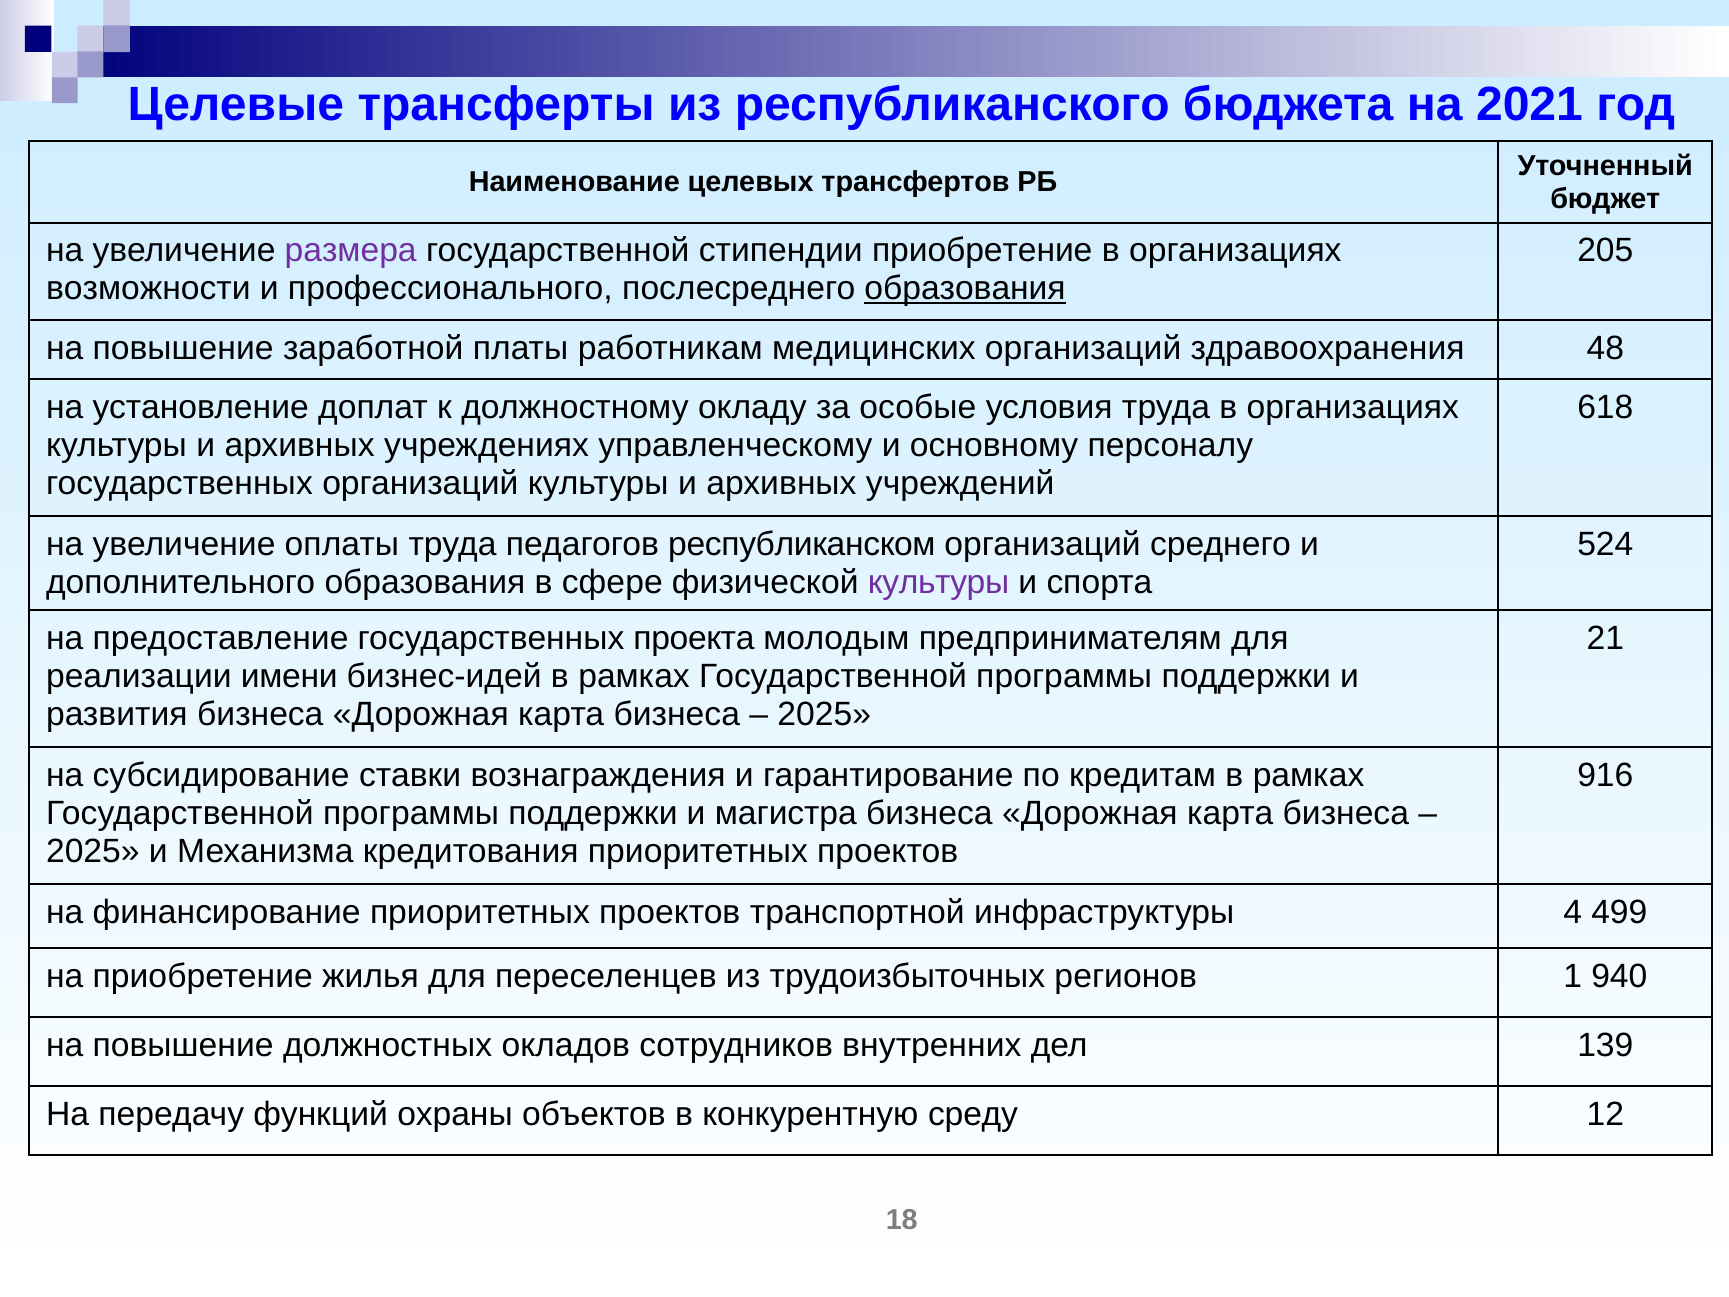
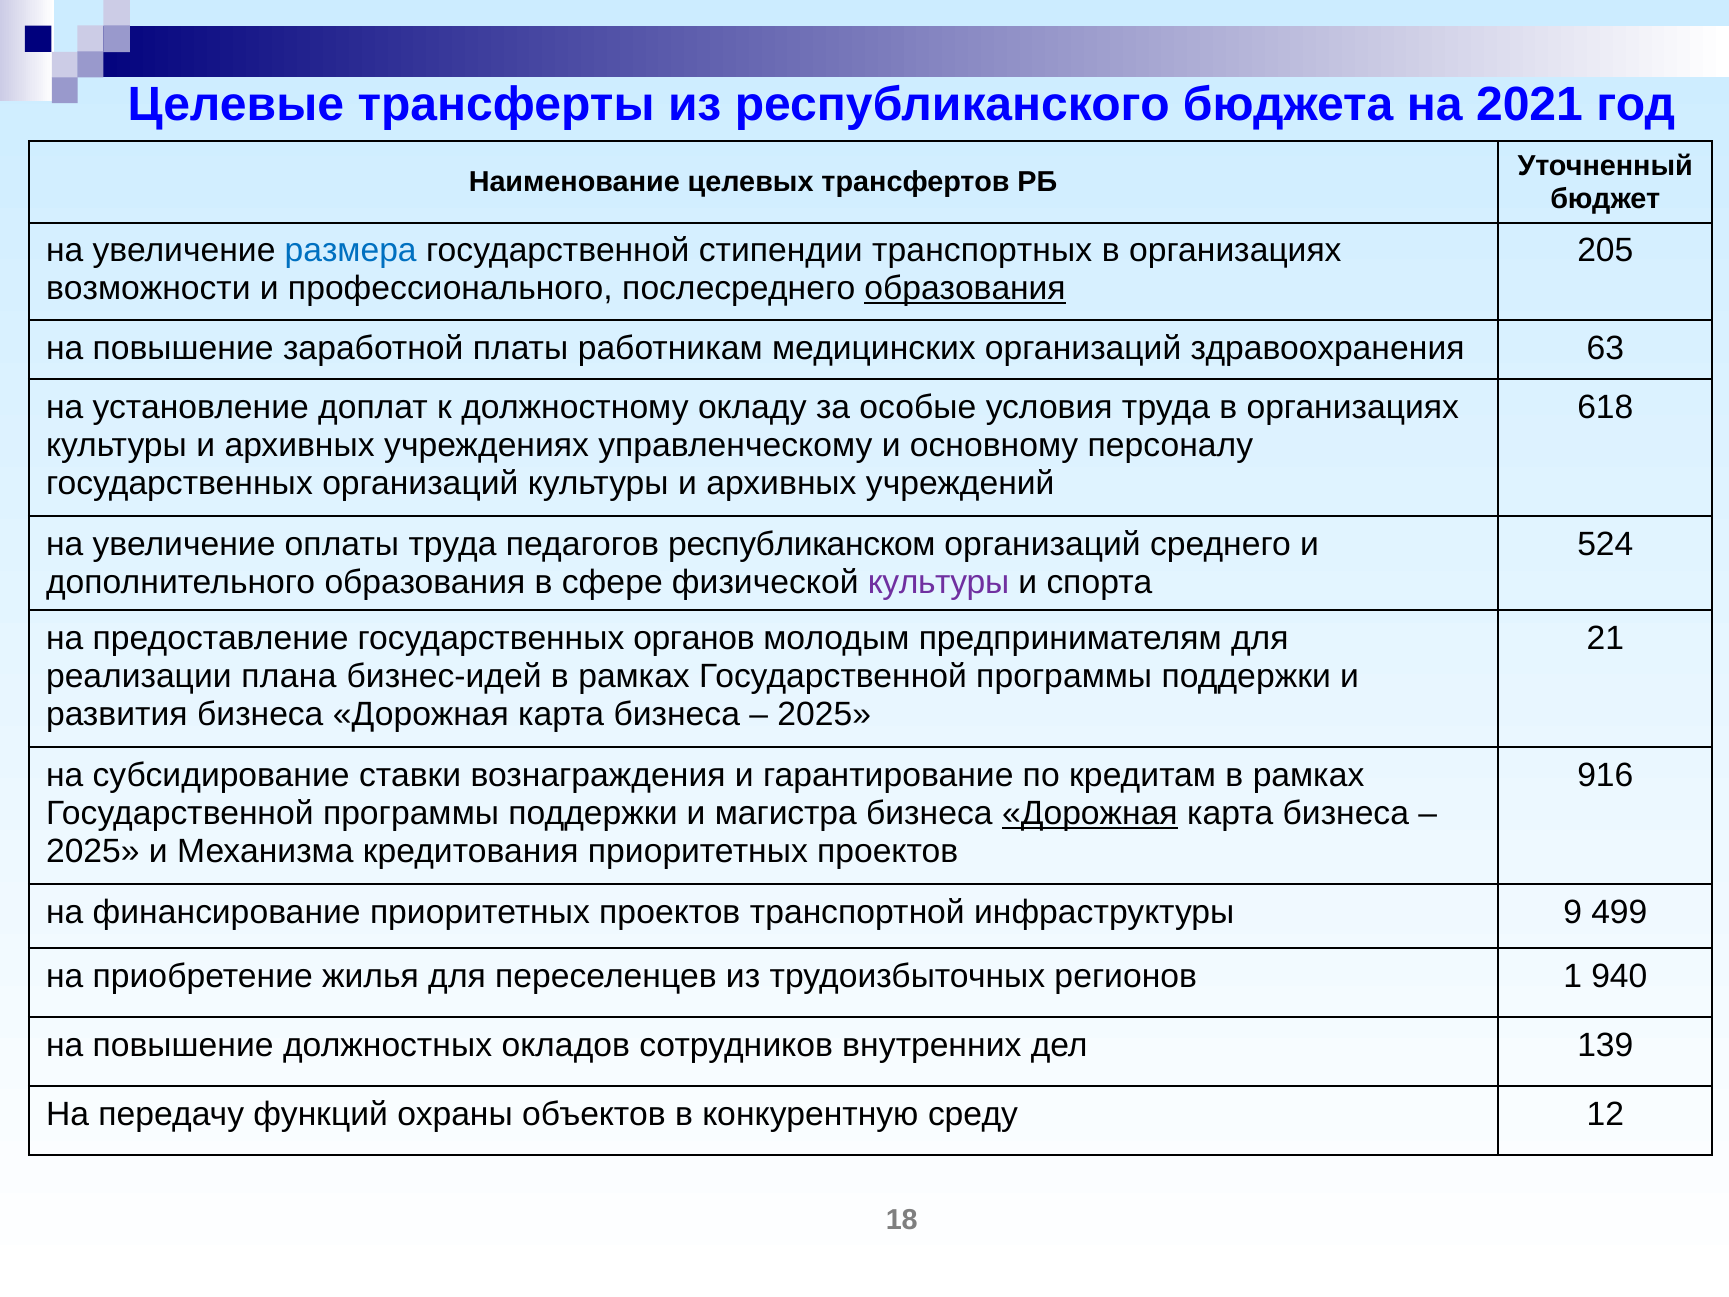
размера colour: purple -> blue (351, 251)
стипендии приобретение: приобретение -> транспортных (982, 251)
48: 48 -> 63 (1605, 348)
проекта: проекта -> органов (694, 638)
имени: имени -> плана (289, 676)
Дорожная underline: none -> present (1090, 813)
4: 4 -> 9 (1573, 912)
